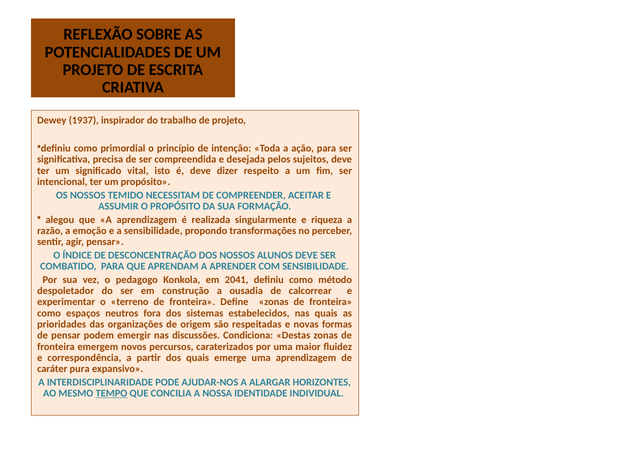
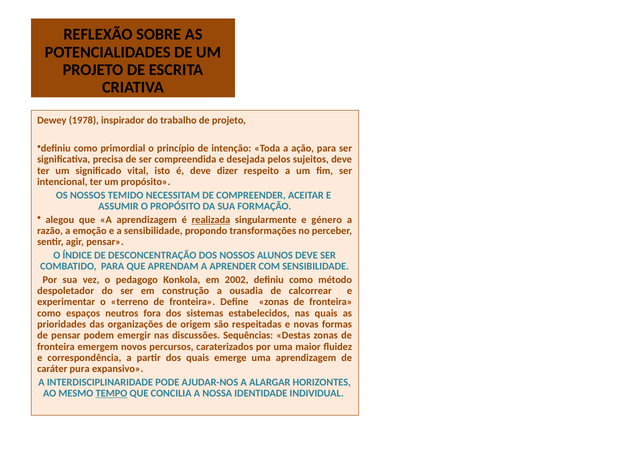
1937: 1937 -> 1978 (84, 120)
realizada underline: none -> present (211, 220)
riqueza: riqueza -> género (327, 220)
2041: 2041 -> 2002 (237, 280)
Condiciona: Condiciona -> Sequências (248, 336)
